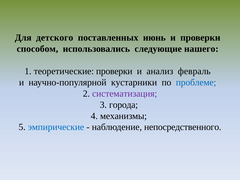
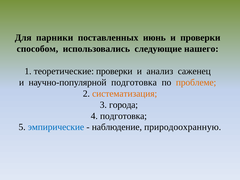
детского: детского -> парники (55, 38)
февраль: февраль -> саженец (194, 71)
научно-популярной кустарники: кустарники -> подготовка (134, 82)
проблеме colour: blue -> orange (196, 82)
систематизация colour: purple -> orange (125, 94)
4 механизмы: механизмы -> подготовка (123, 116)
непосредственного: непосредственного -> природоохранную (183, 127)
